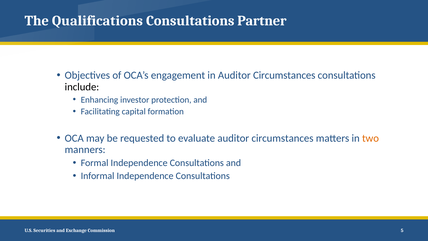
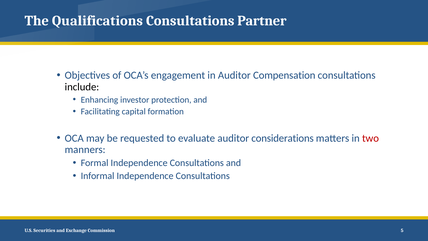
in Auditor Circumstances: Circumstances -> Compensation (284, 75)
evaluate auditor circumstances: circumstances -> considerations (283, 138)
two colour: orange -> red (371, 138)
